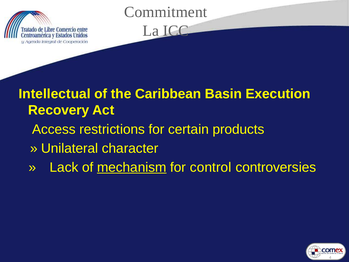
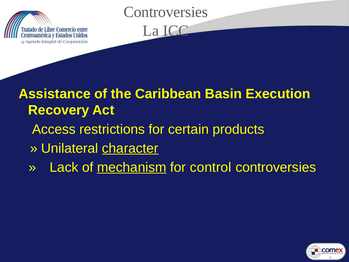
Commitment: Commitment -> Controversies (166, 12)
Intellectual: Intellectual -> Assistance (55, 94)
character underline: none -> present (130, 148)
